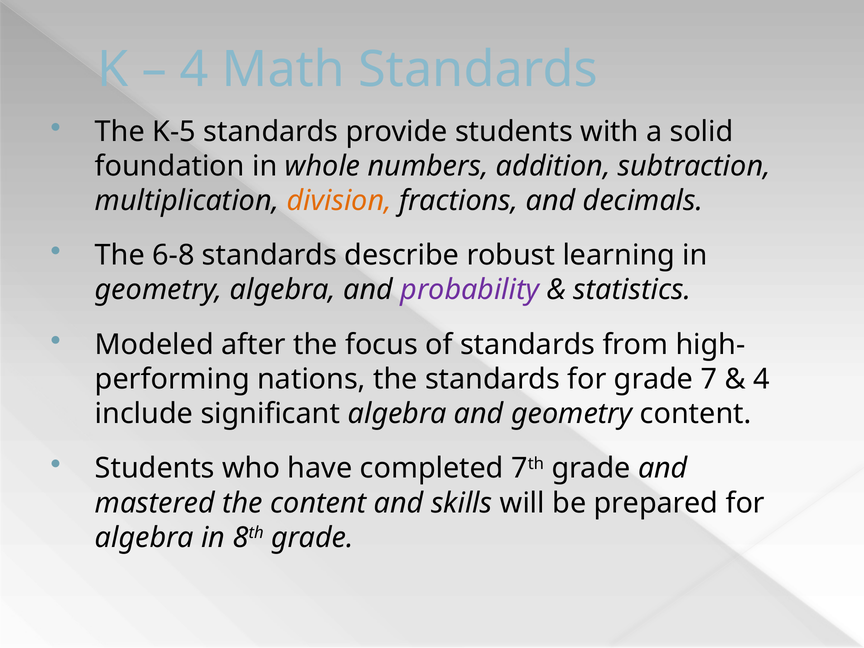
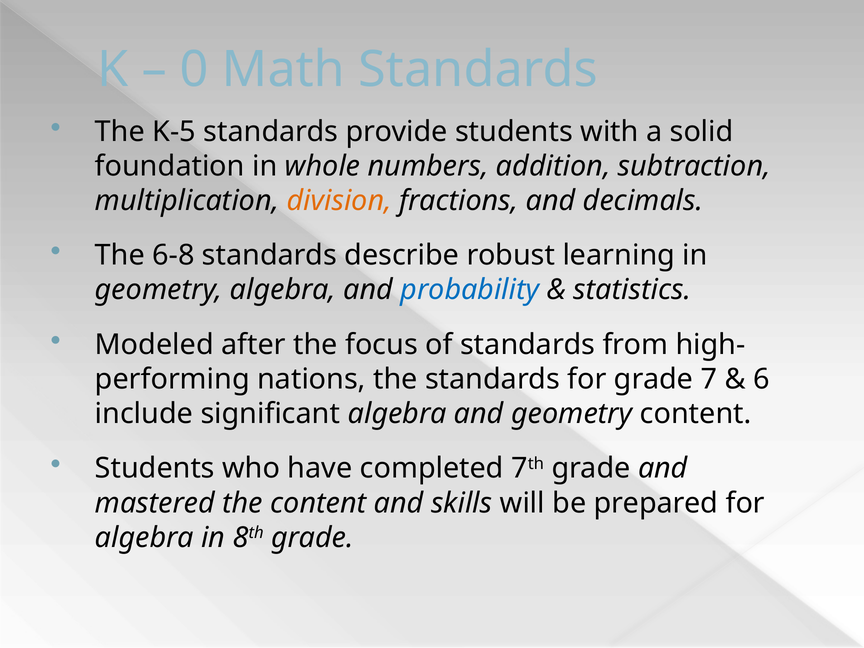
4: 4 -> 0 (194, 70)
probability colour: purple -> blue (470, 290)
4: 4 -> 6 (761, 379)
